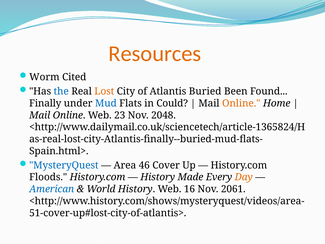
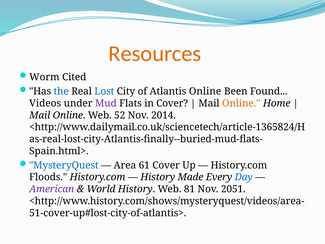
Lost colour: orange -> blue (104, 91)
Atlantis Buried: Buried -> Online (205, 91)
Finally: Finally -> Videos (45, 103)
Mud colour: blue -> purple (106, 103)
in Could: Could -> Cover (172, 103)
23: 23 -> 52 (120, 115)
2048: 2048 -> 2014 (163, 115)
46: 46 -> 61 (144, 165)
Day colour: orange -> blue (244, 177)
American colour: blue -> purple (52, 189)
16: 16 -> 81 (189, 189)
2061: 2061 -> 2051 (233, 189)
